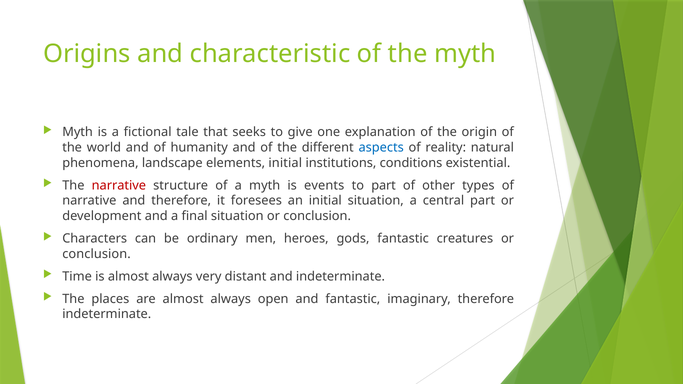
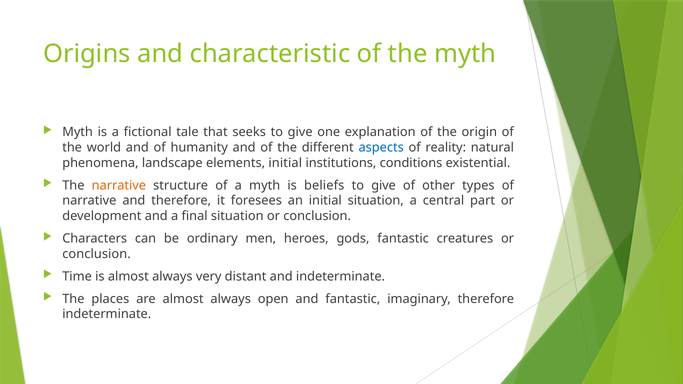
narrative colour: red -> orange (119, 185)
events: events -> beliefs (324, 185)
part: part -> give (384, 185)
